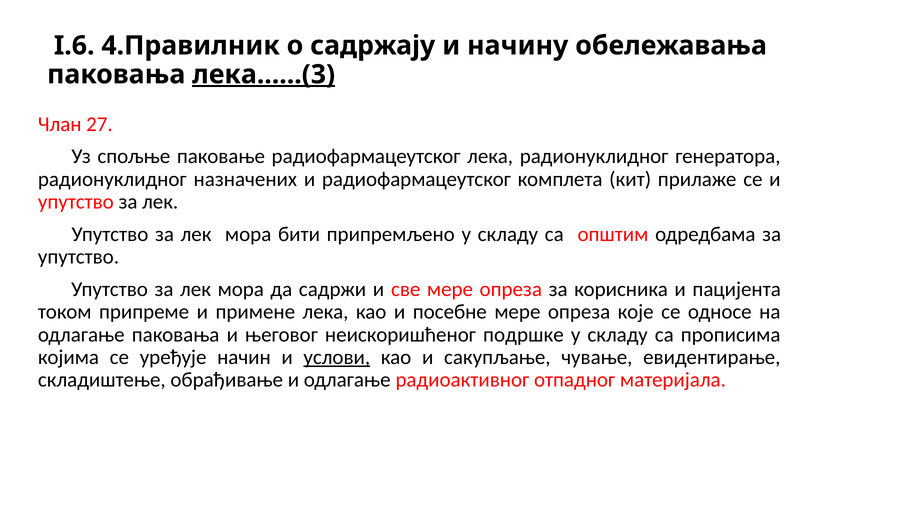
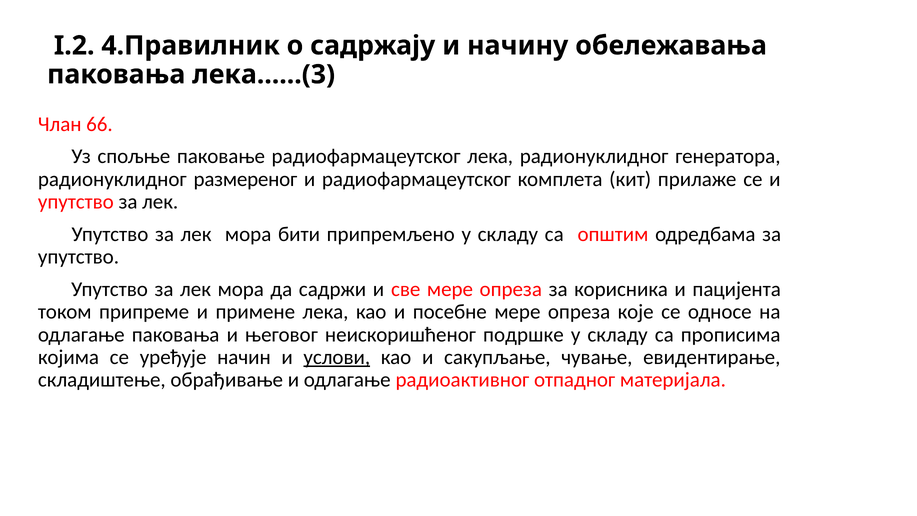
I.6: I.6 -> I.2 (74, 46)
лекa......(3 underline: present -> none (264, 74)
27: 27 -> 66 (99, 124)
назначених: назначених -> размереног (245, 179)
